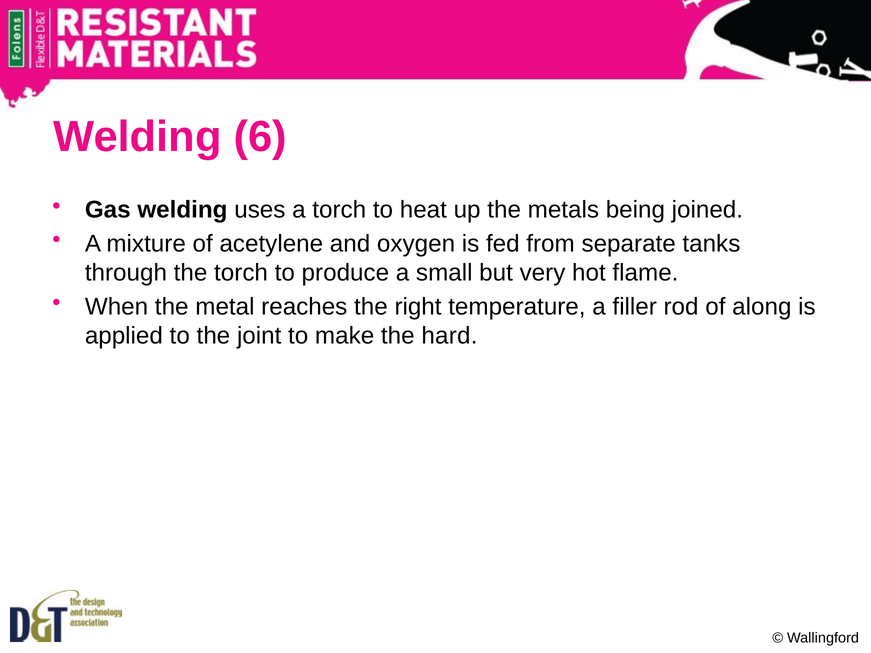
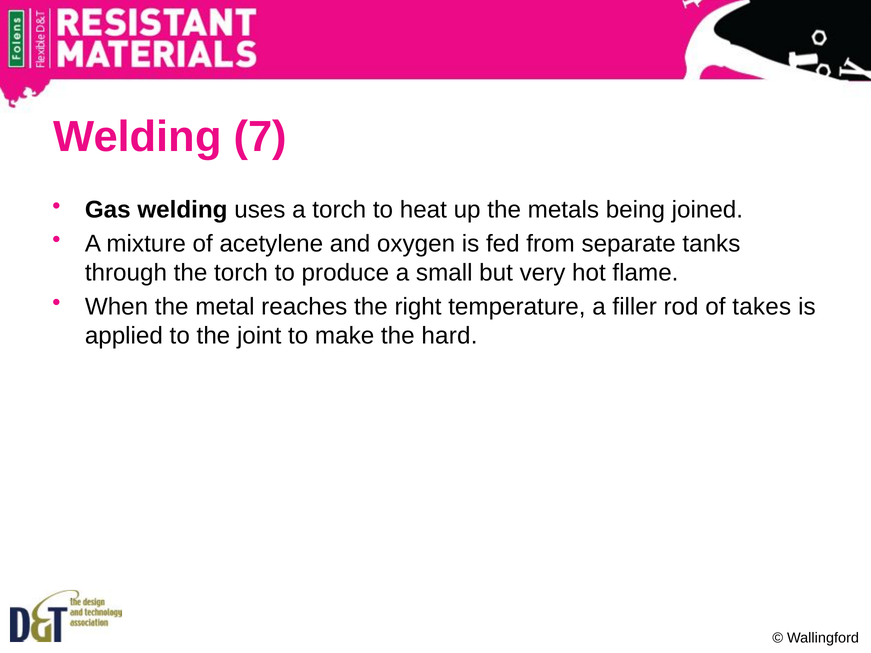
6: 6 -> 7 (260, 137)
along: along -> takes (762, 307)
